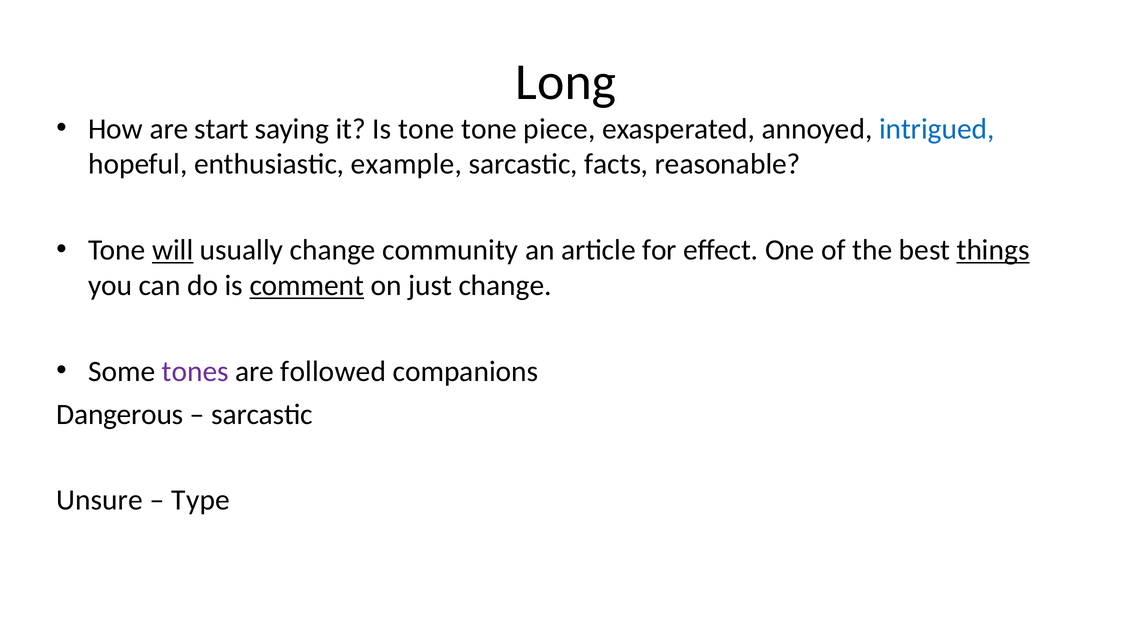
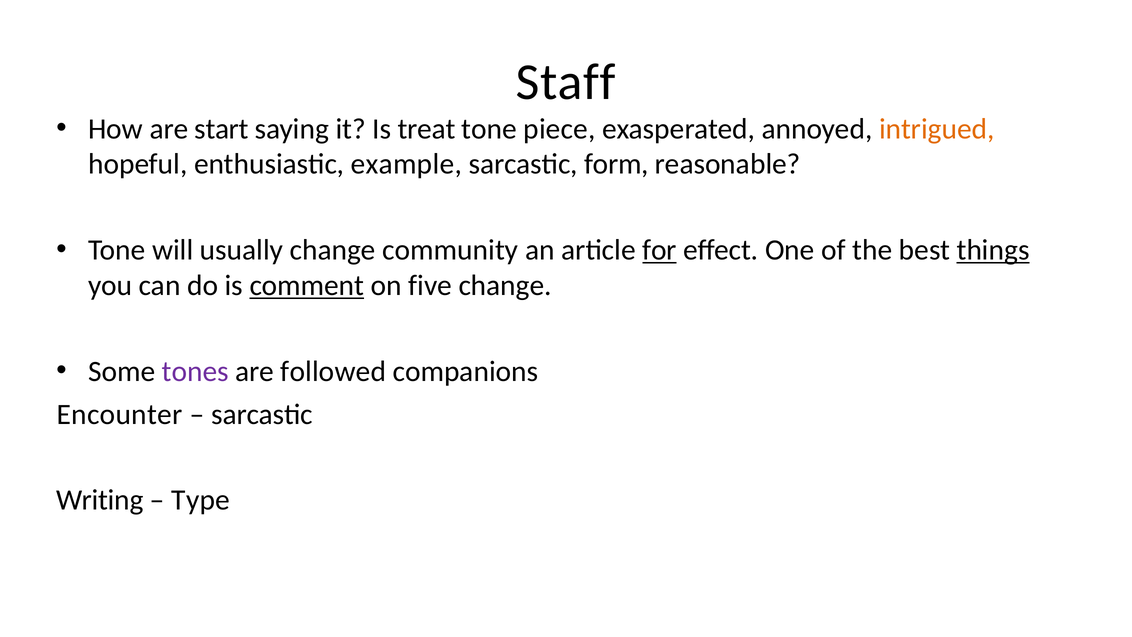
Long: Long -> Staff (566, 82)
Is tone: tone -> treat (427, 129)
intrigued colour: blue -> orange (937, 129)
facts: facts -> form (616, 164)
will underline: present -> none (173, 250)
for underline: none -> present (660, 250)
just: just -> five (430, 285)
Dangerous: Dangerous -> Encounter (120, 414)
Unsure: Unsure -> Writing (100, 500)
